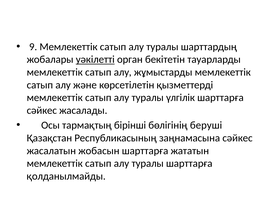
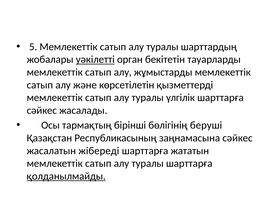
9: 9 -> 5 (33, 47)
жобасын: жобасын -> жібереді (99, 151)
қолданылмайды underline: none -> present (66, 177)
